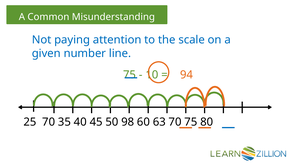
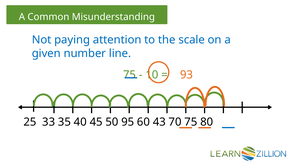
94: 94 -> 93 (186, 75)
25 70: 70 -> 33 (49, 122)
98: 98 -> 95 (128, 122)
63: 63 -> 43 (159, 122)
